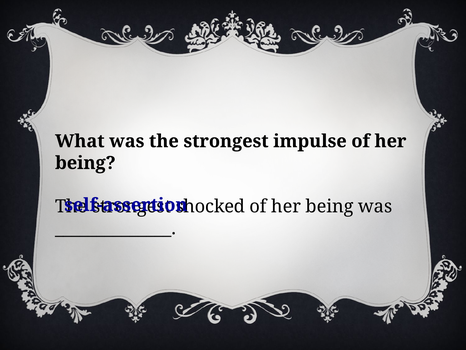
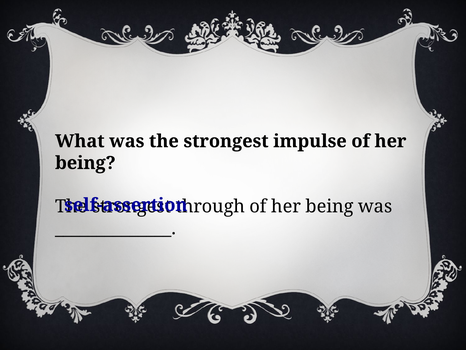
shocked: shocked -> through (210, 206)
